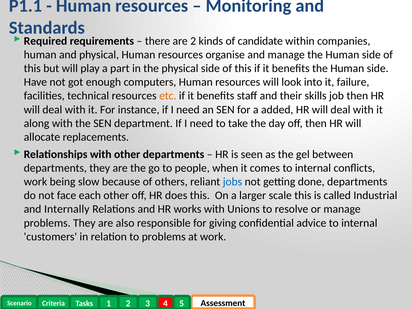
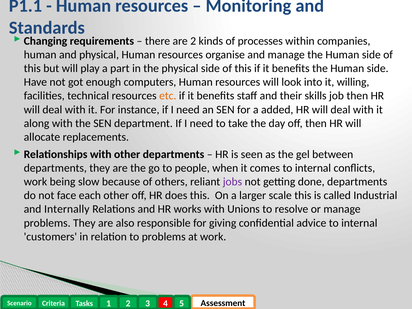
Required: Required -> Changing (46, 41)
candidate: candidate -> processes (260, 41)
failure: failure -> willing (353, 82)
jobs colour: blue -> purple (232, 182)
